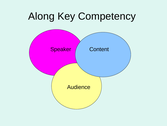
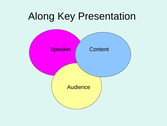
Competency: Competency -> Presentation (107, 16)
